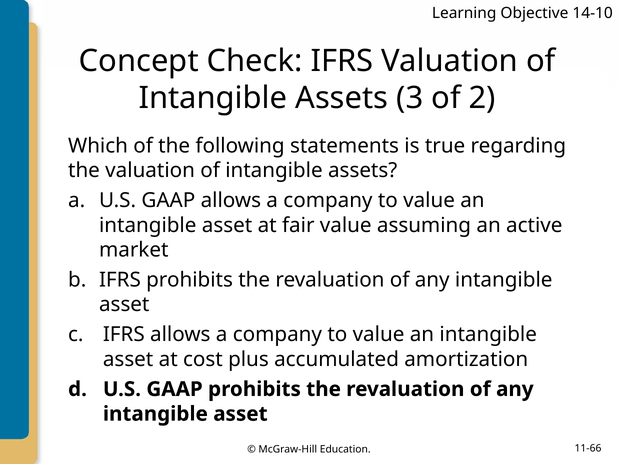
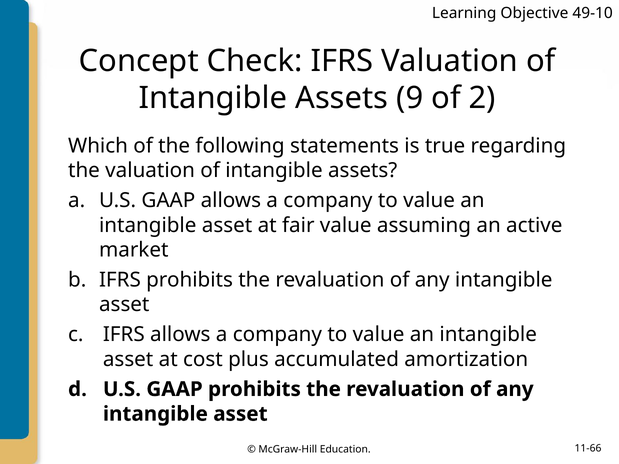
14-10: 14-10 -> 49-10 (593, 13)
3: 3 -> 9 (410, 98)
